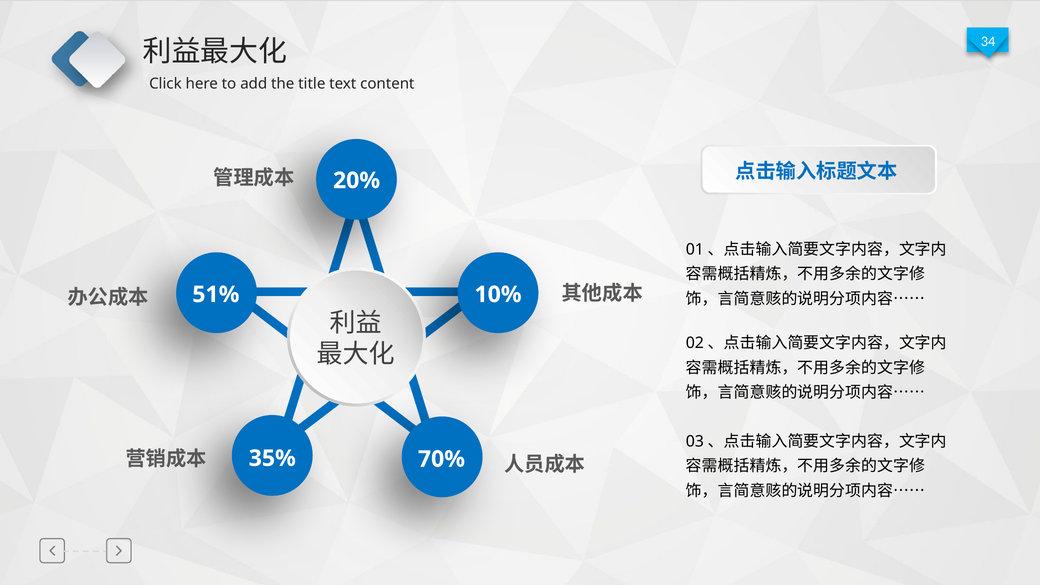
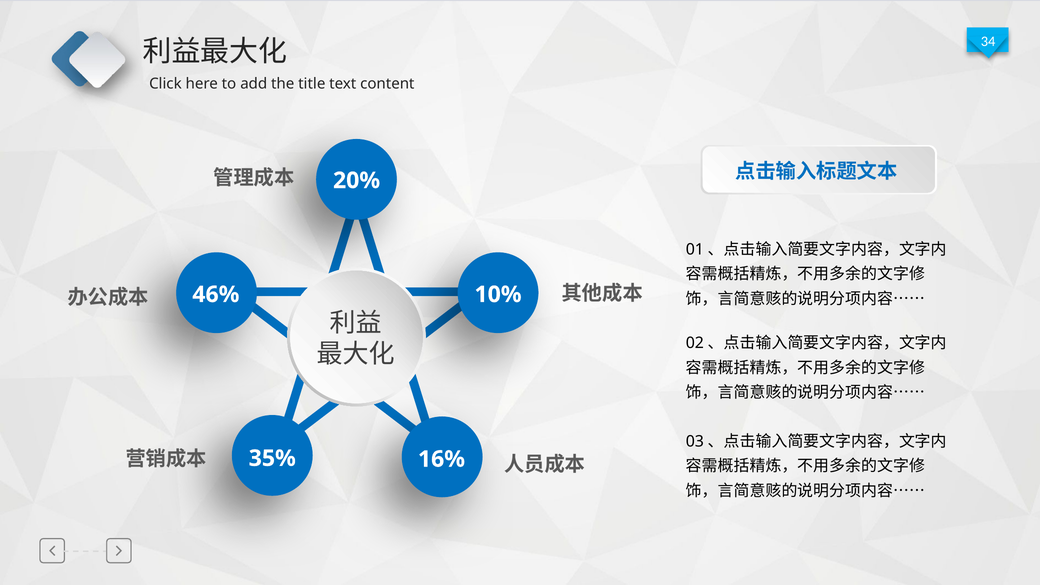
51%: 51% -> 46% (216, 295)
70%: 70% -> 16% (441, 459)
